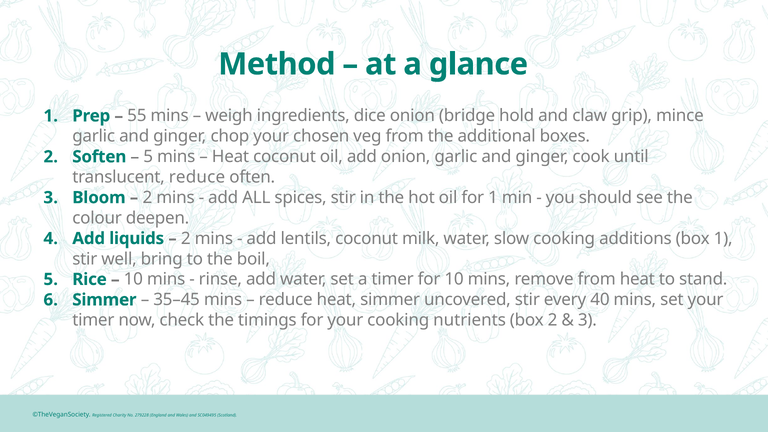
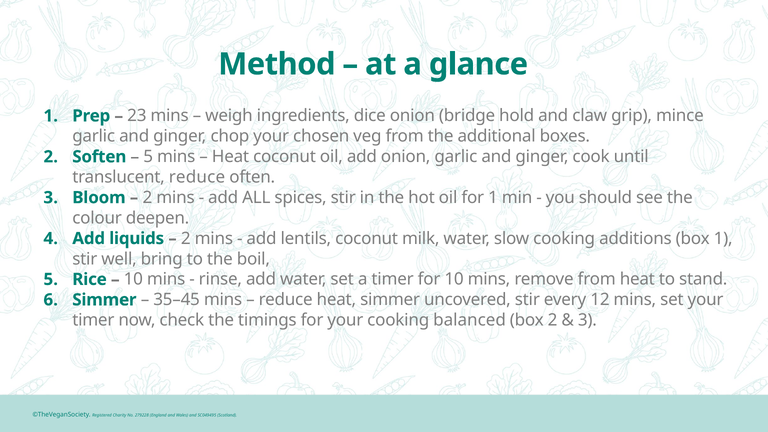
55: 55 -> 23 (137, 116)
40: 40 -> 12 (600, 300)
nutrients: nutrients -> balanced (470, 320)
